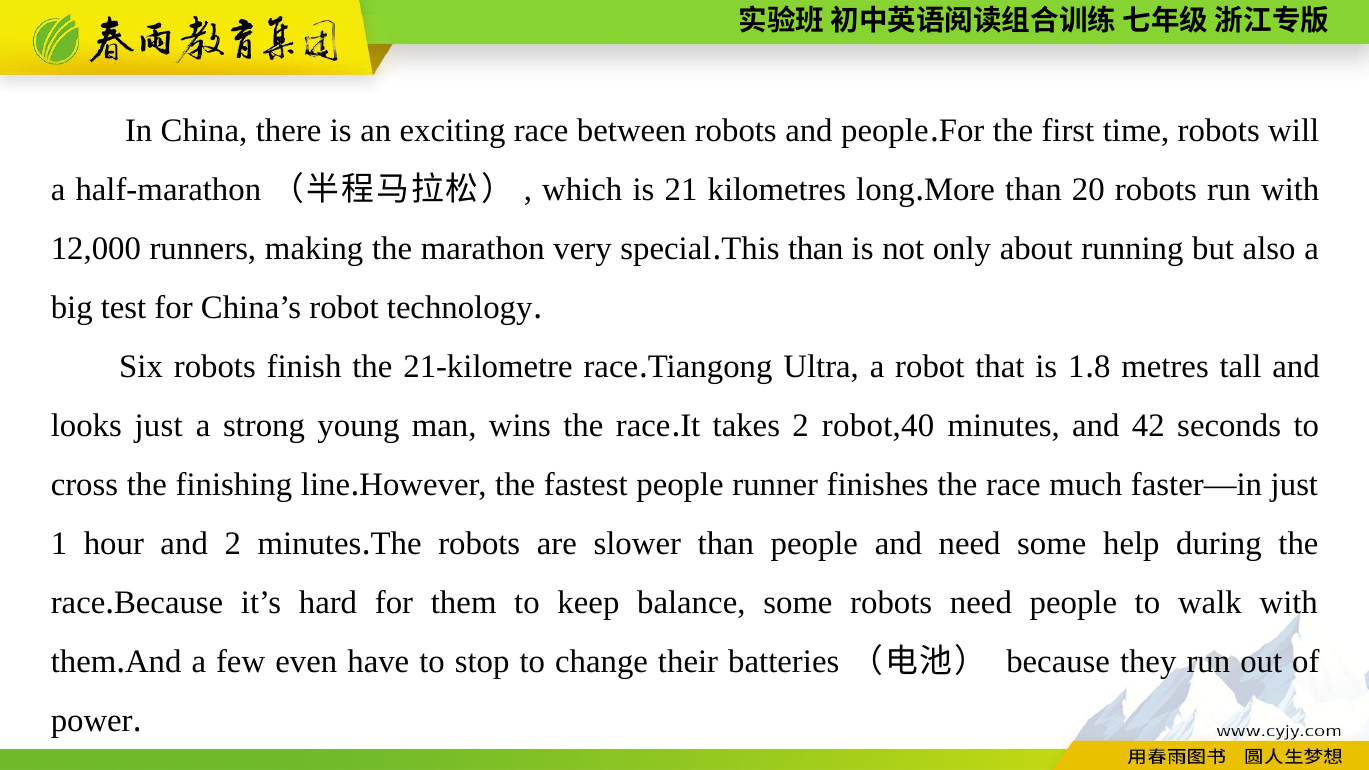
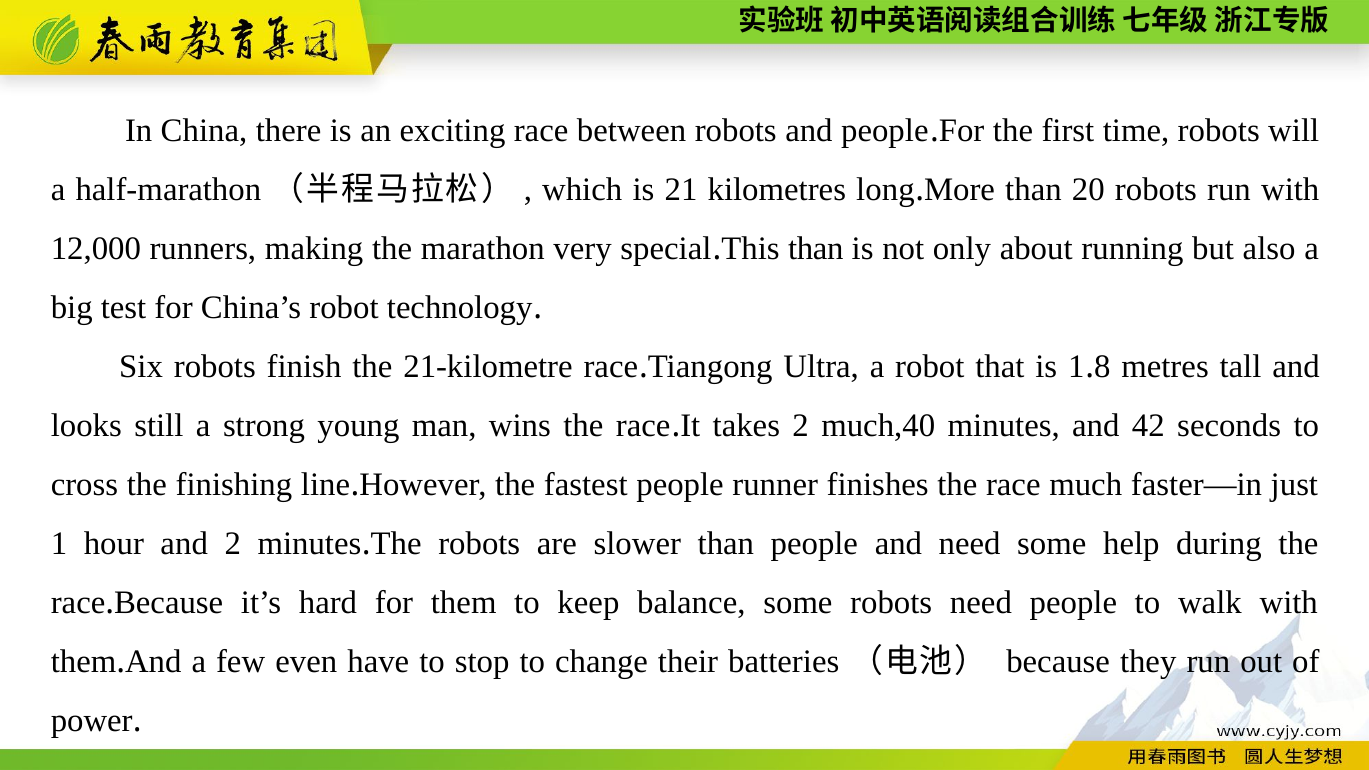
looks just: just -> still (159, 425)
robot,40: robot,40 -> much,40 (878, 425)
